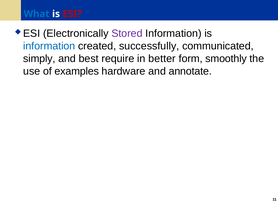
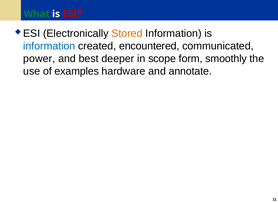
What colour: blue -> green (37, 14)
Stored colour: purple -> orange (127, 33)
successfully: successfully -> encountered (149, 46)
simply: simply -> power (39, 59)
require: require -> deeper (118, 59)
better: better -> scope (162, 59)
